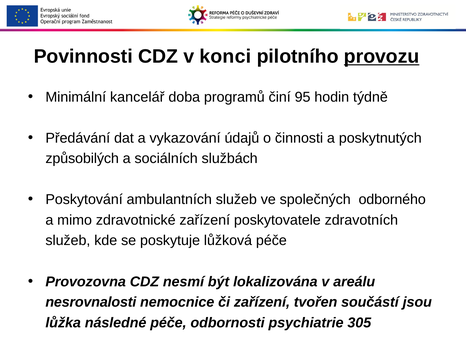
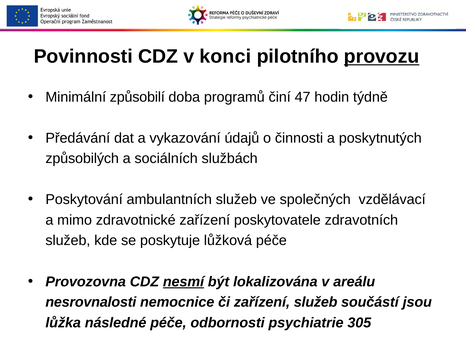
kancelář: kancelář -> způsobilí (137, 97)
95: 95 -> 47 (303, 97)
odborného: odborného -> vzdělávací (392, 199)
nesmí underline: none -> present (184, 281)
zařízení tvořen: tvořen -> služeb (316, 302)
